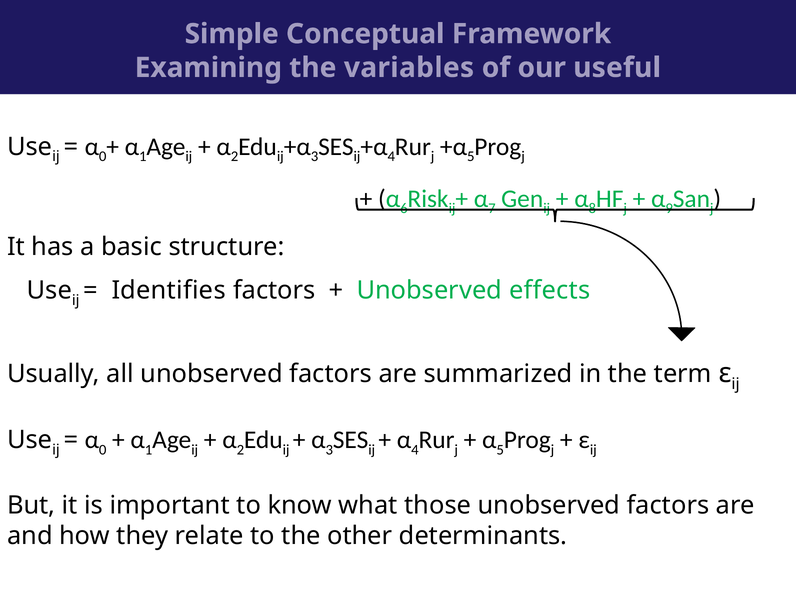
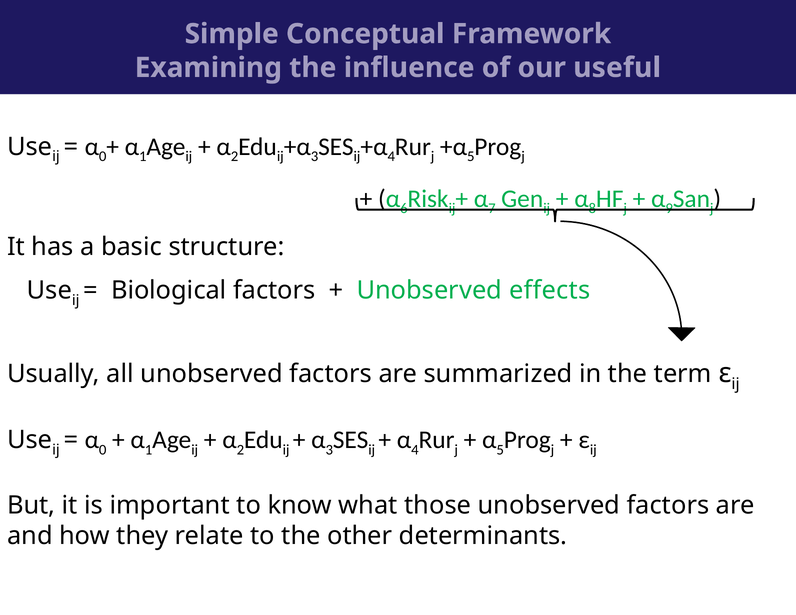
variables: variables -> influence (409, 68)
Identifies: Identifies -> Biological (169, 291)
